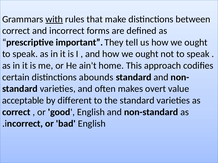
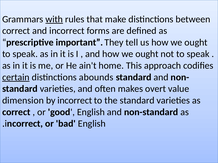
certain underline: none -> present (16, 77)
acceptable: acceptable -> dimension (23, 101)
by different: different -> incorrect (75, 101)
